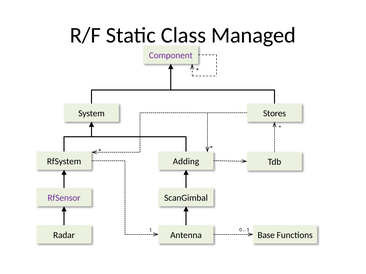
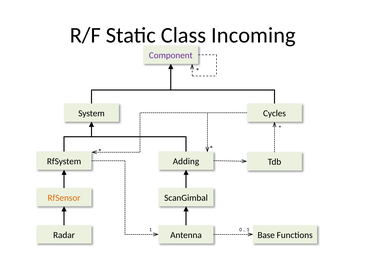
Managed: Managed -> Incoming (253, 35)
Stores: Stores -> Cycles (275, 113)
RfSensor colour: purple -> orange (64, 198)
